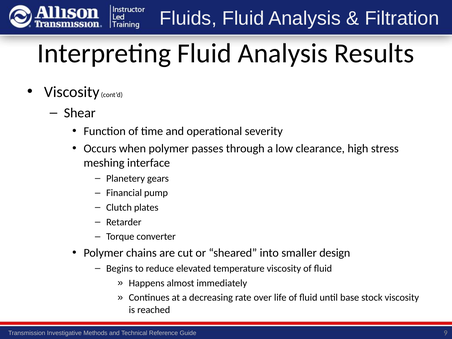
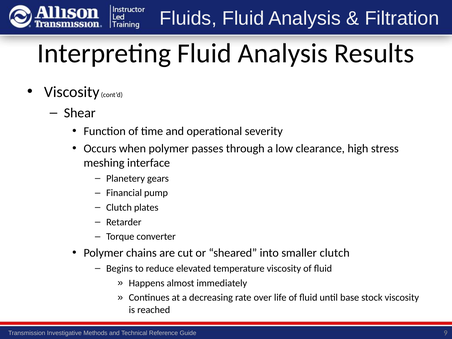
smaller design: design -> clutch (335, 253)
